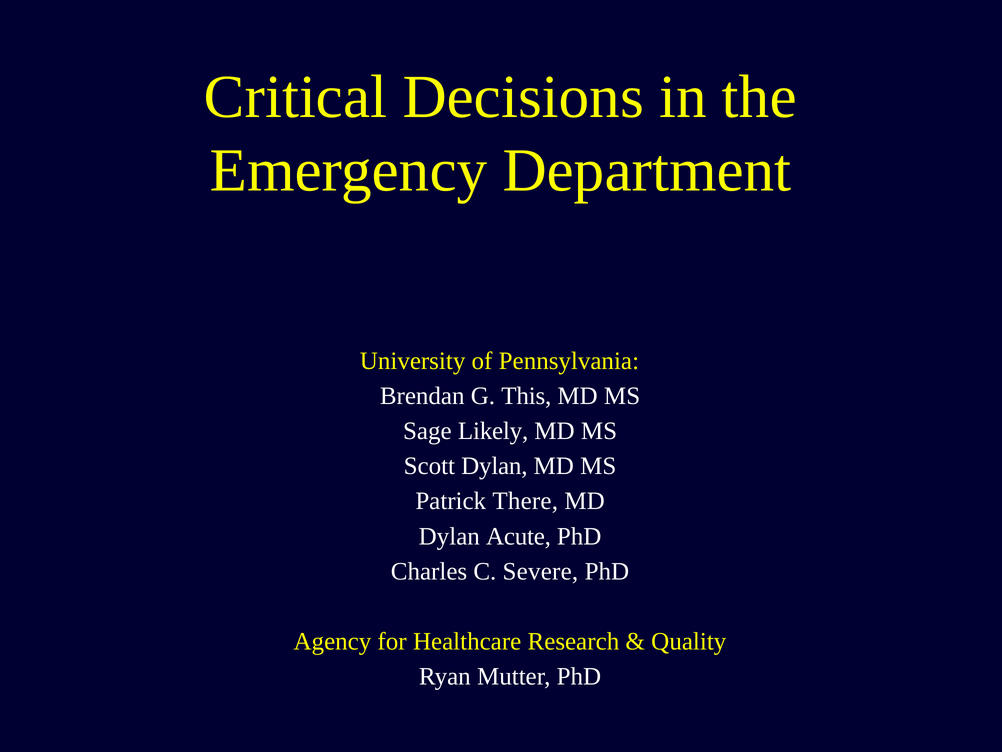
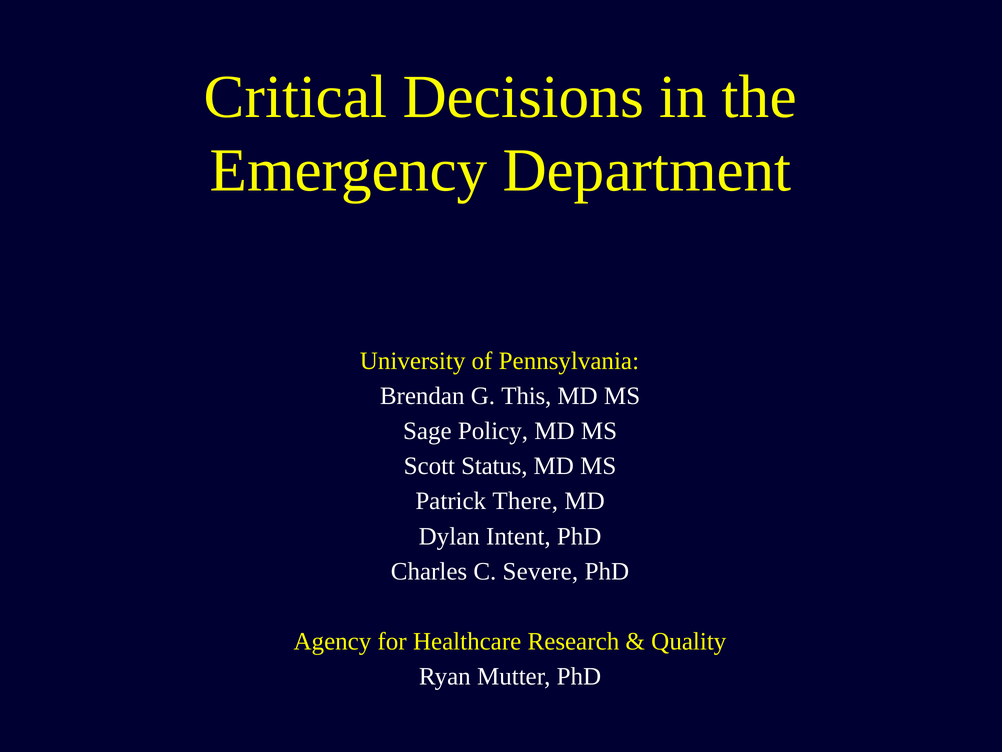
Likely: Likely -> Policy (493, 431)
Scott Dylan: Dylan -> Status (494, 466)
Acute: Acute -> Intent (518, 536)
